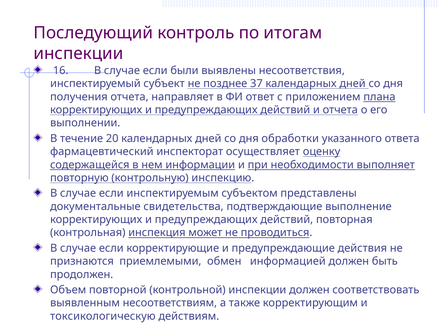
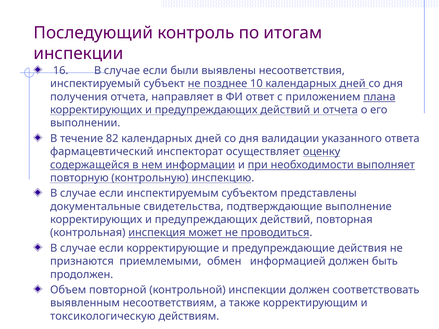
37: 37 -> 10 (256, 84)
20: 20 -> 82 (112, 139)
обработки: обработки -> валидации (290, 139)
